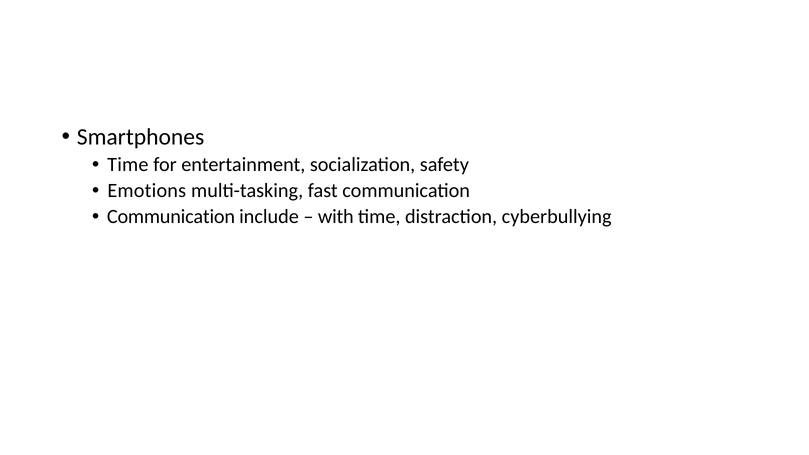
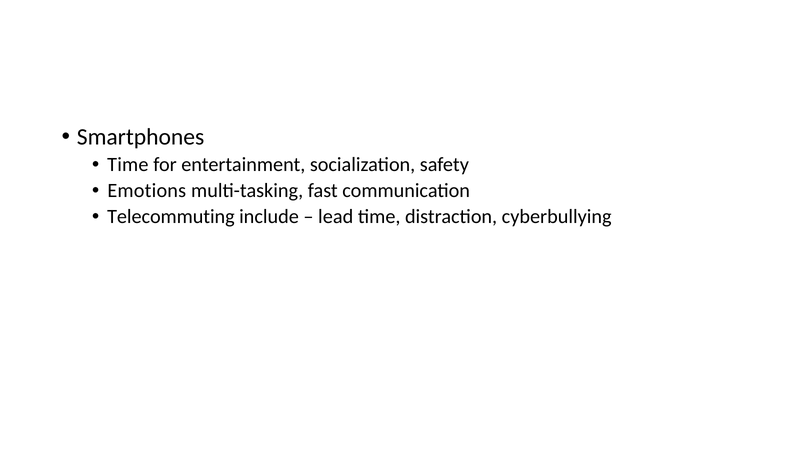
Communication: Communication -> Telecommuting (171, 217)
with: with -> lead (336, 217)
